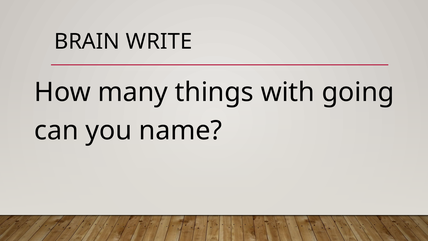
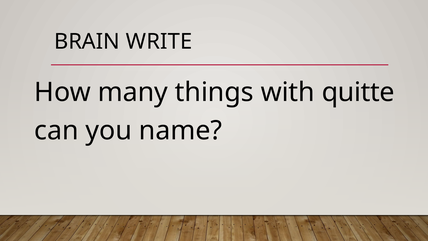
going: going -> quitte (358, 92)
